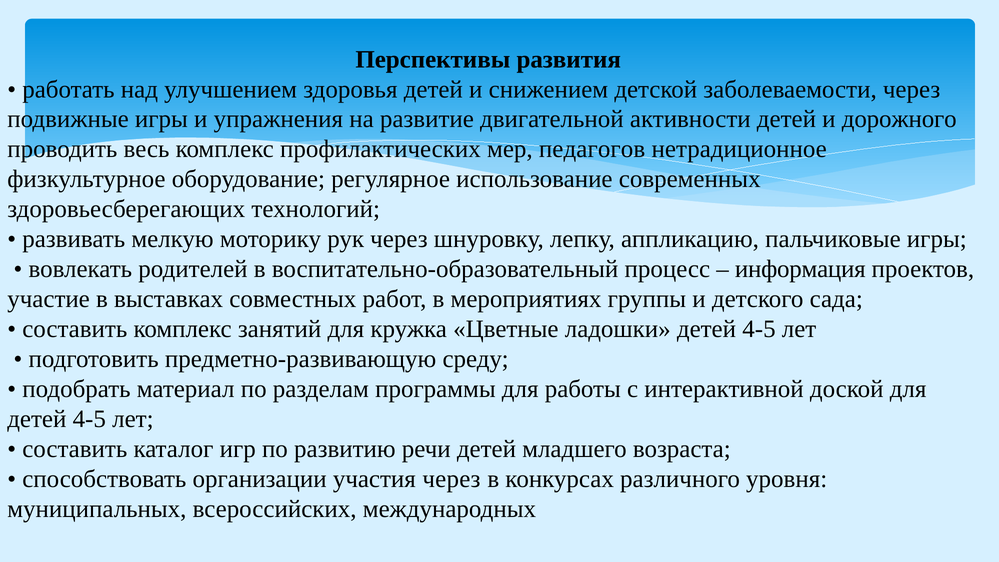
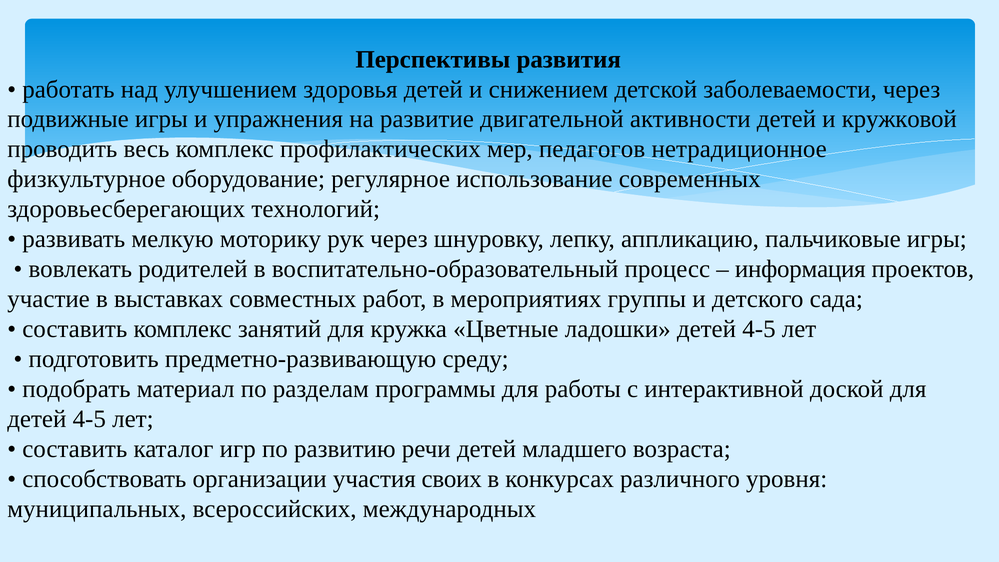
дорожного: дорожного -> кружковой (899, 119)
участия через: через -> своих (452, 479)
